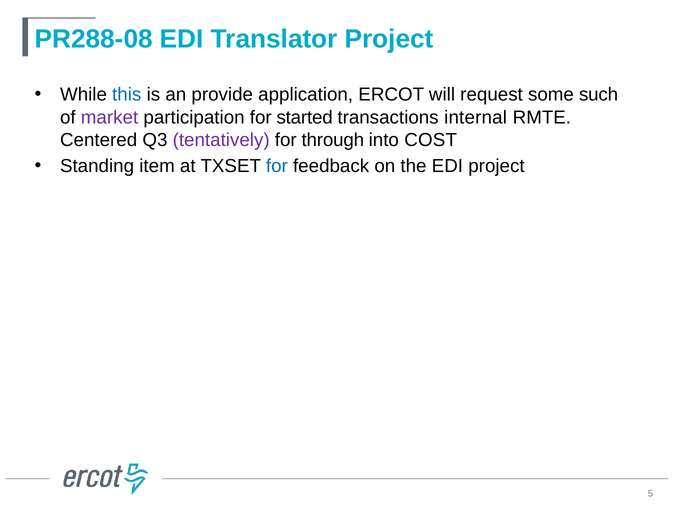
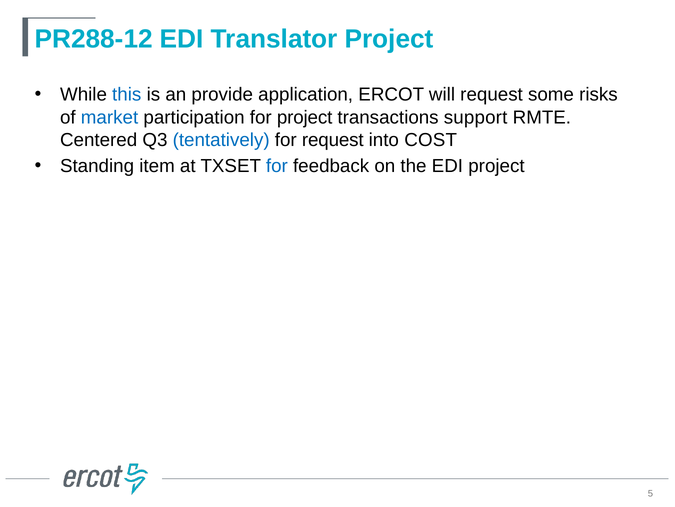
PR288-08: PR288-08 -> PR288-12 (94, 39)
such: such -> risks (598, 95)
market colour: purple -> blue (110, 117)
for started: started -> project (305, 117)
internal: internal -> support (476, 117)
tentatively colour: purple -> blue (221, 140)
for through: through -> request (333, 140)
